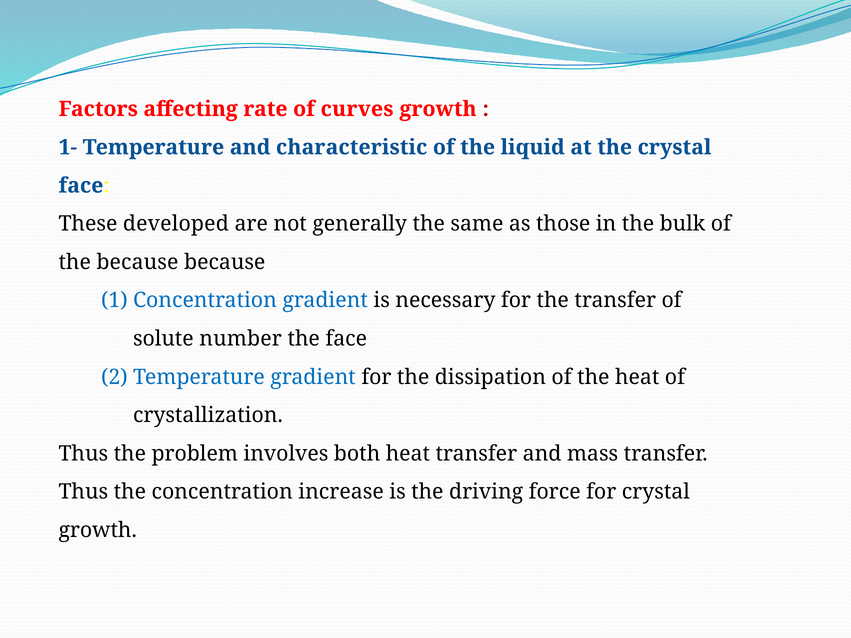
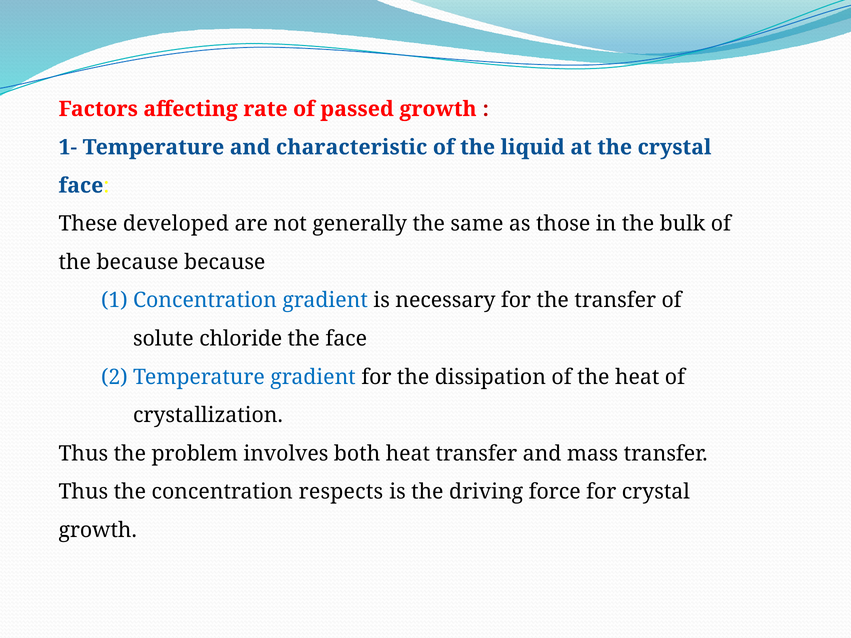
curves: curves -> passed (357, 109)
number: number -> chloride (241, 339)
increase: increase -> respects (341, 492)
